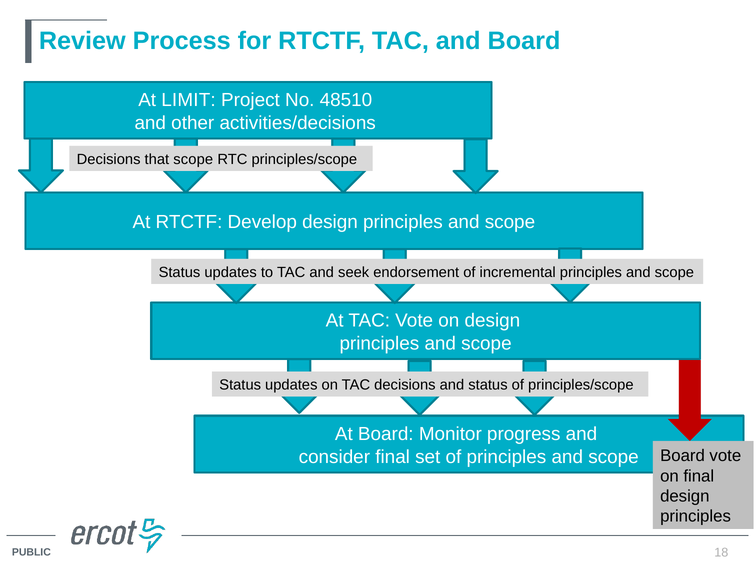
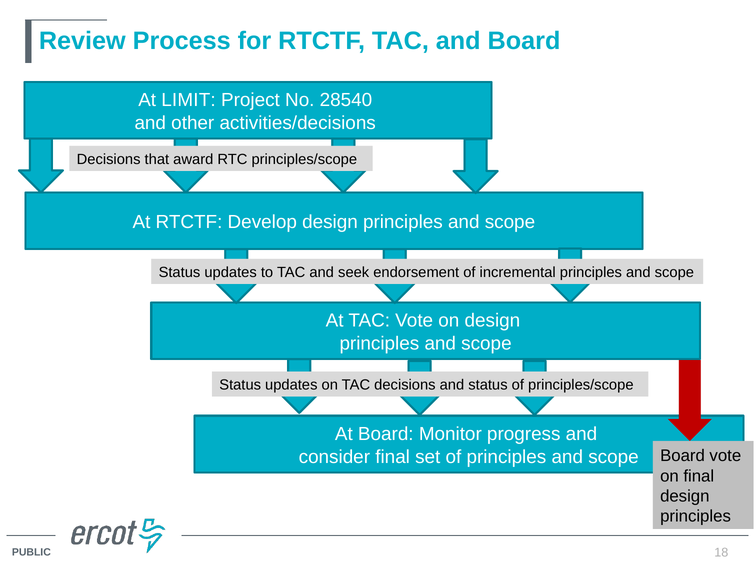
48510: 48510 -> 28540 (346, 100)
that scope: scope -> award (193, 159)
